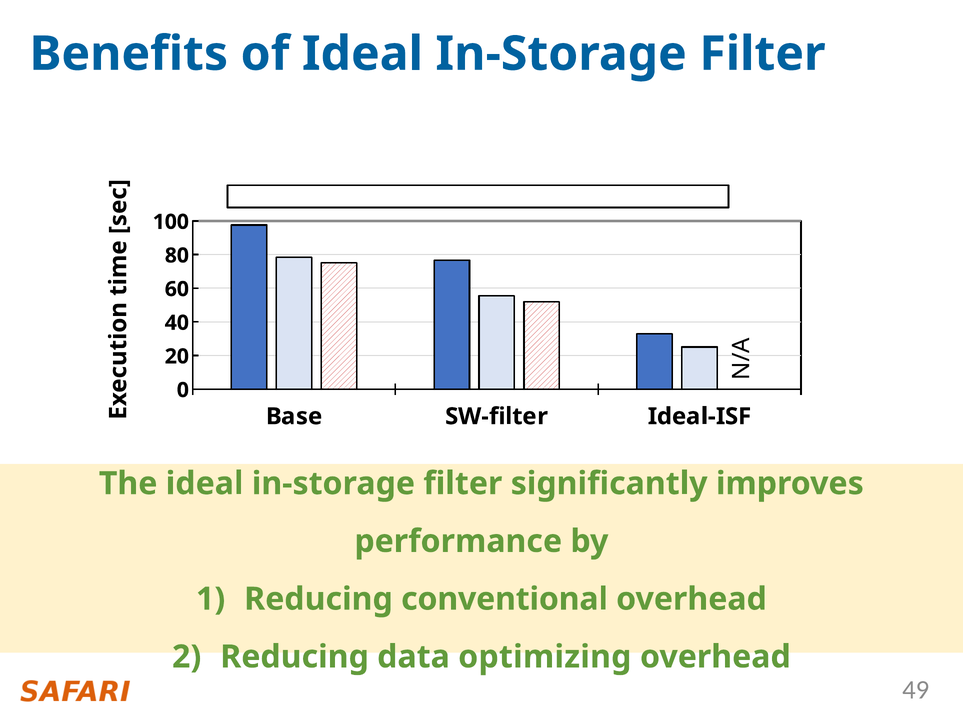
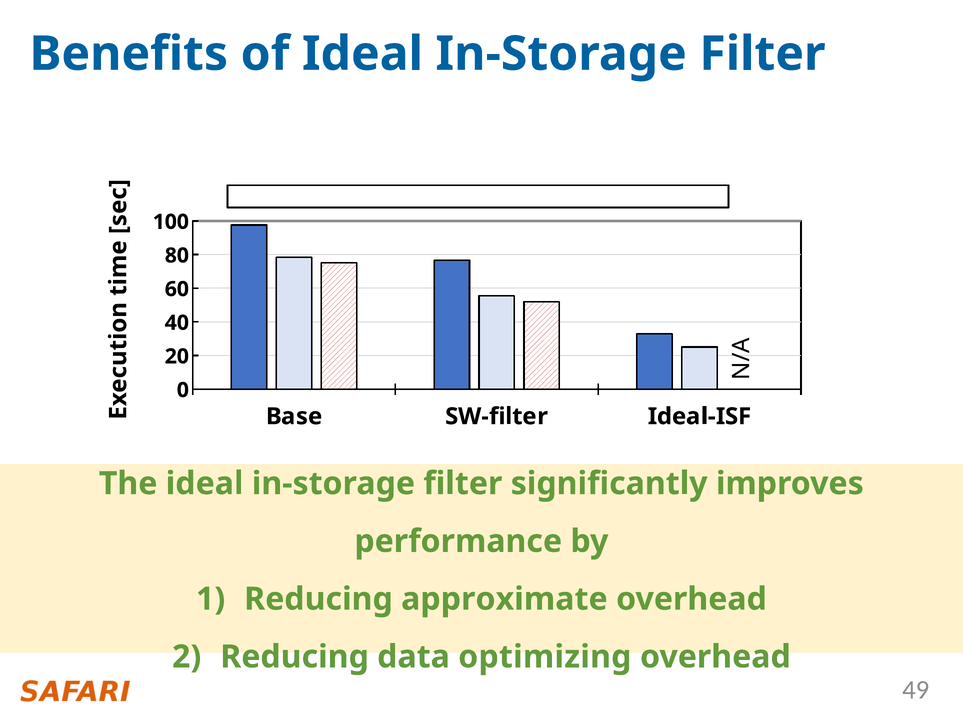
conventional: conventional -> approximate (504, 599)
